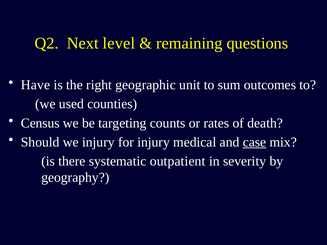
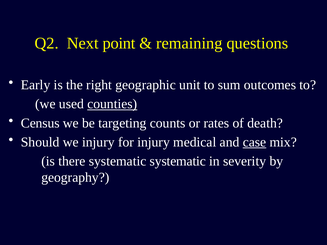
level: level -> point (119, 43)
Have: Have -> Early (36, 85)
counties underline: none -> present (112, 104)
systematic outpatient: outpatient -> systematic (178, 161)
